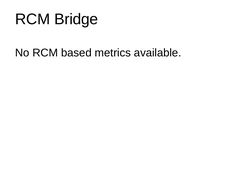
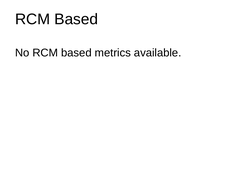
Bridge: Bridge -> Based (76, 19)
